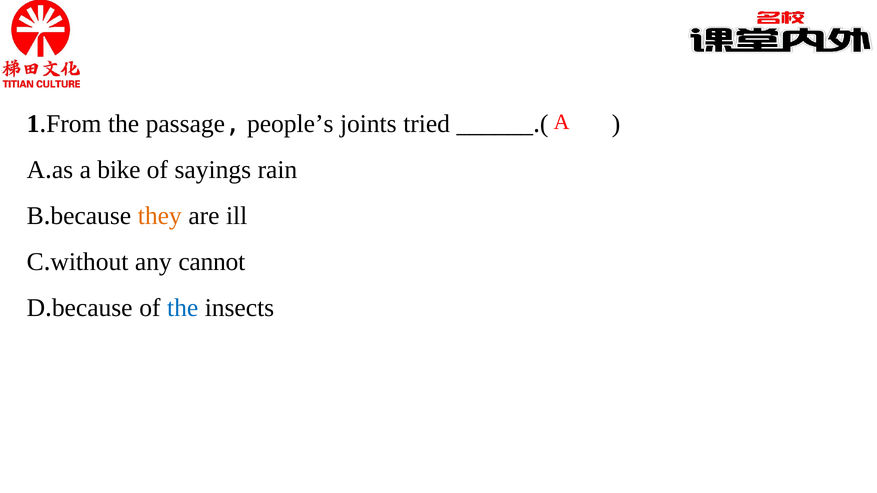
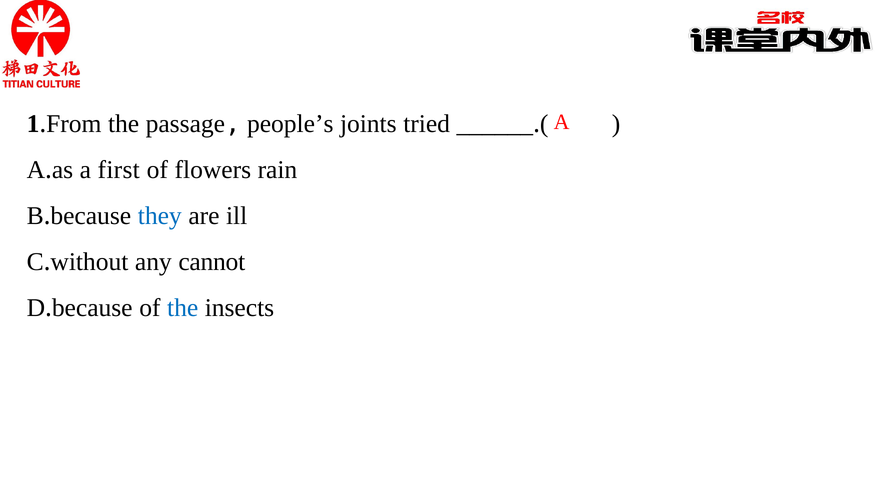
bike: bike -> first (119, 170)
sayings: sayings -> flowers (213, 170)
they colour: orange -> blue (160, 216)
